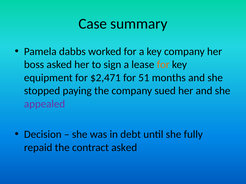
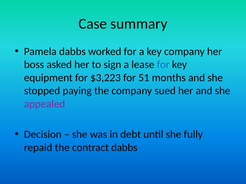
for colour: orange -> blue (163, 65)
$2,471: $2,471 -> $3,223 (105, 78)
contract asked: asked -> dabbs (124, 148)
